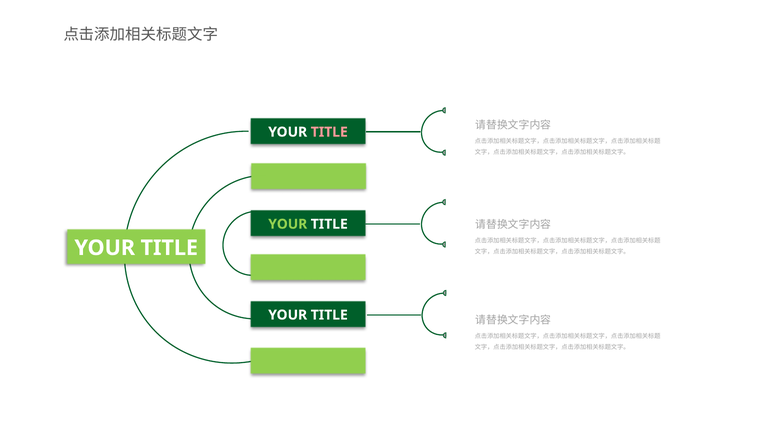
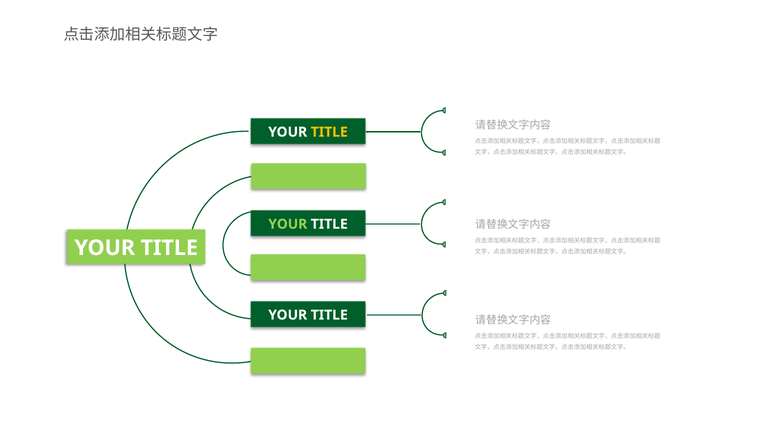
TITLE colour: pink -> yellow (329, 132)
